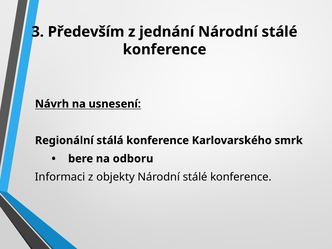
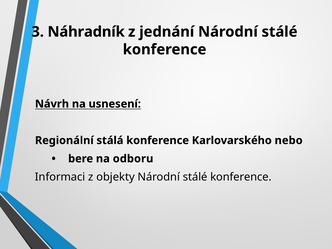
Především: Především -> Náhradník (86, 32)
smrk: smrk -> nebo (289, 140)
